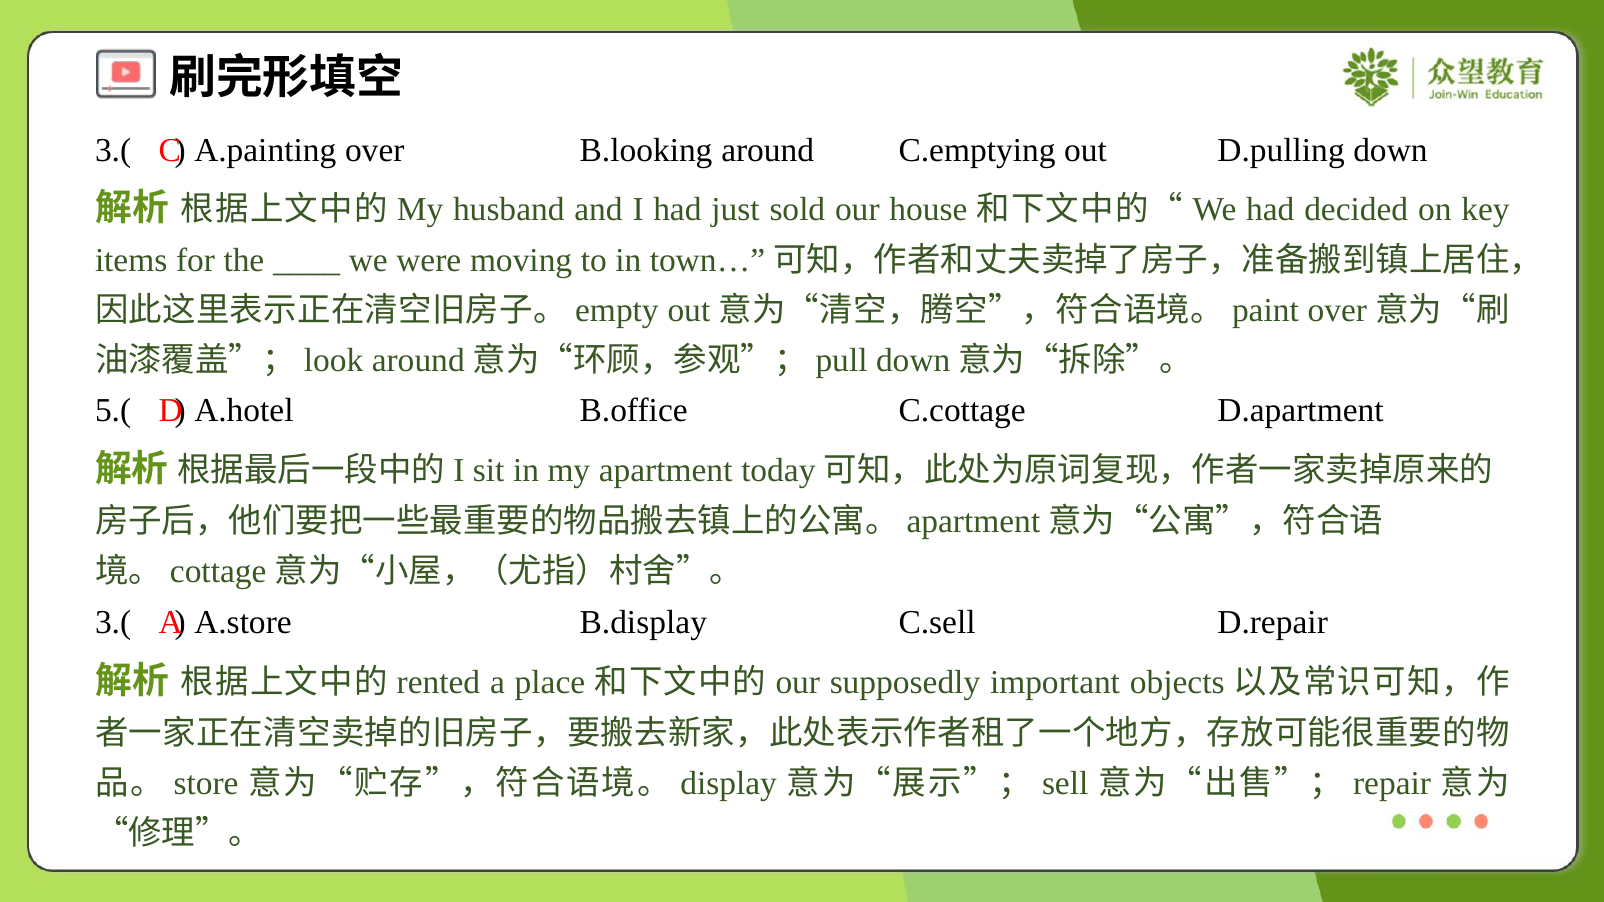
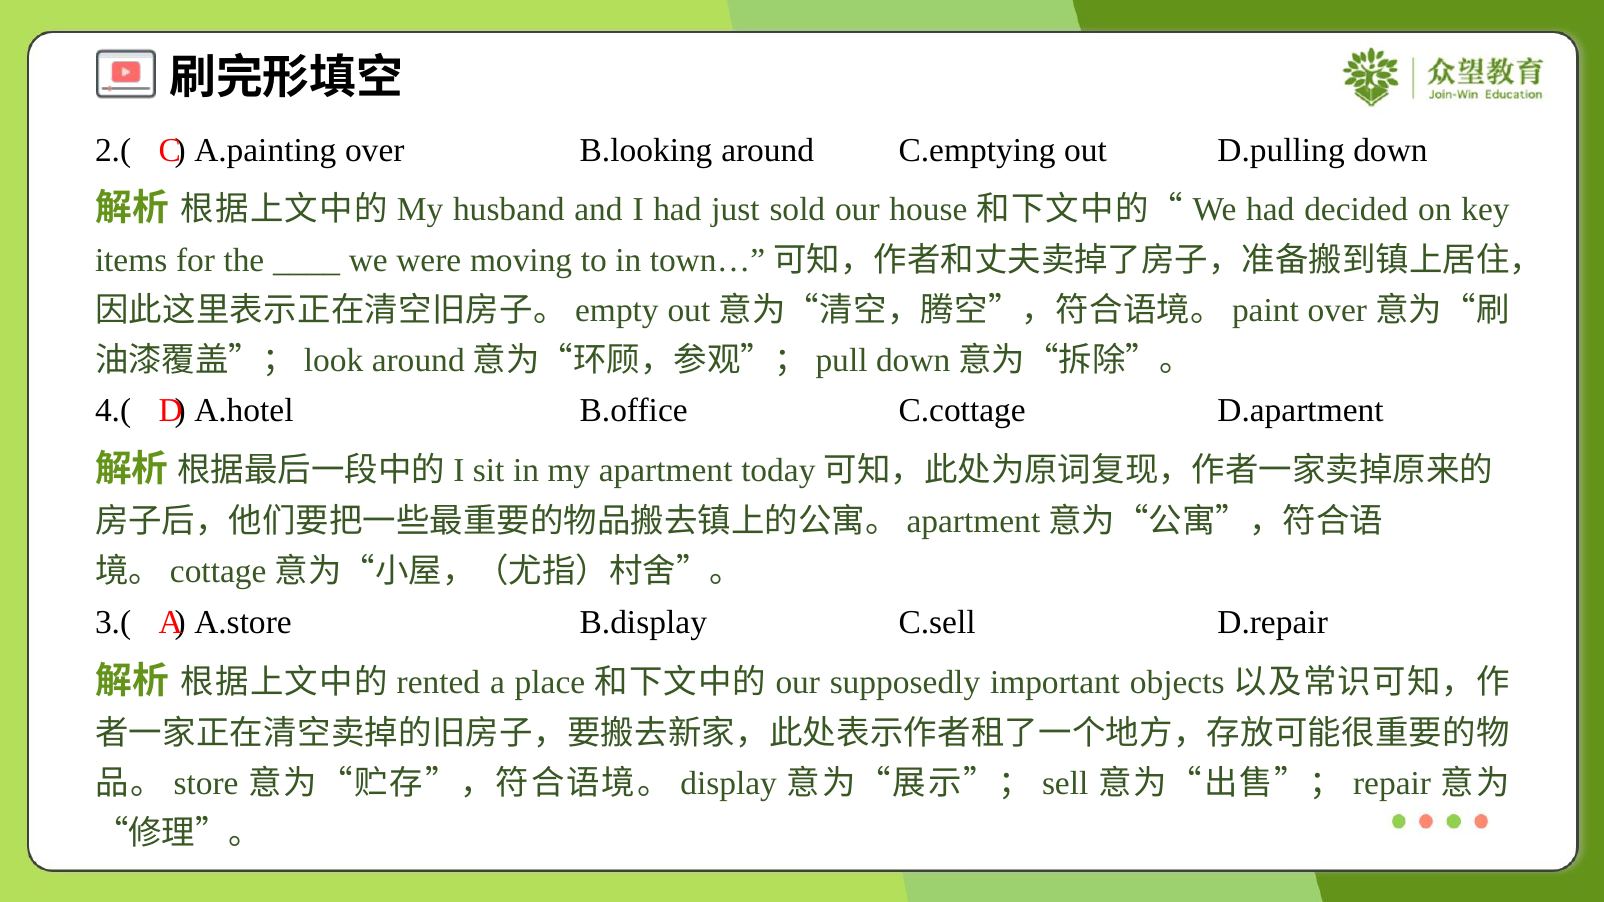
3.(: 3.( -> 2.( (113, 150)
5.(: 5.( -> 4.( (113, 410)
